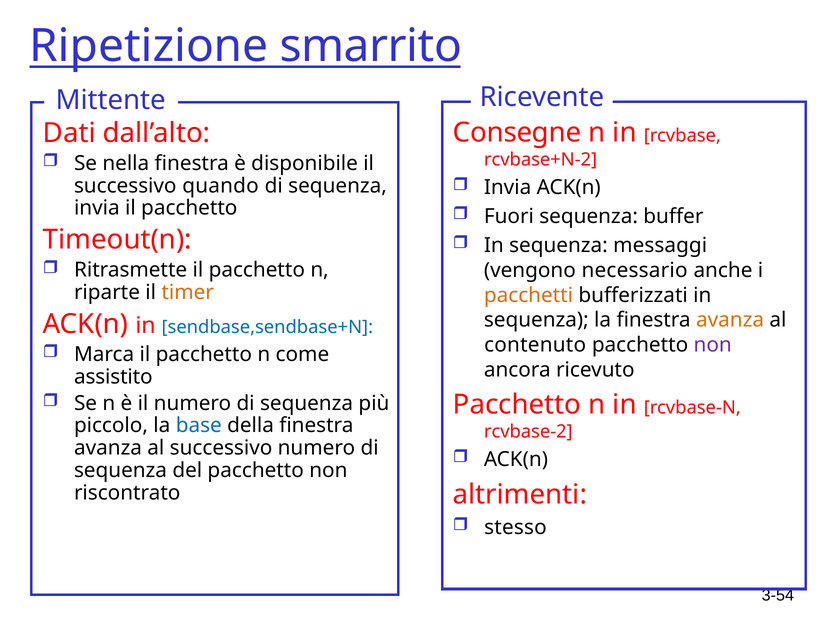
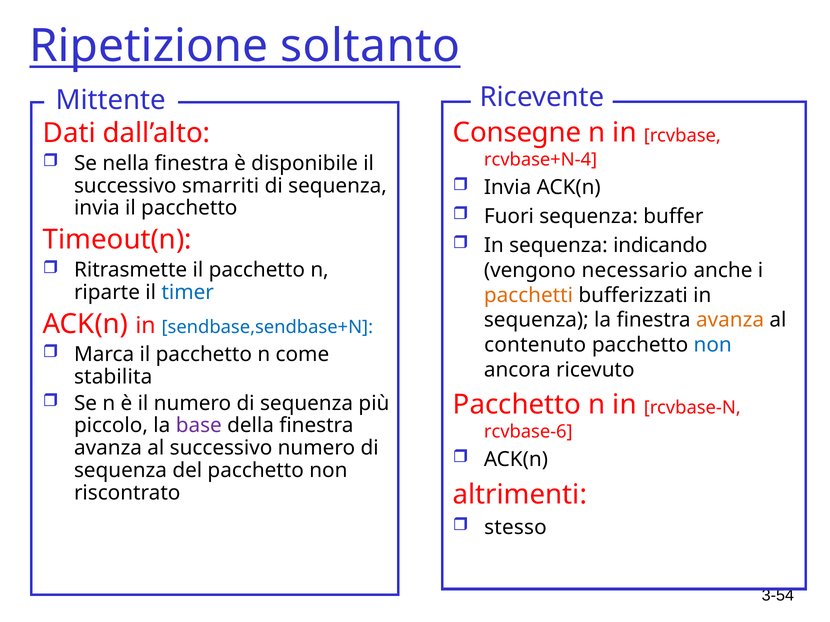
smarrito: smarrito -> soltanto (370, 46)
rcvbase+N-2: rcvbase+N-2 -> rcvbase+N-4 (541, 160)
quando: quando -> smarriti (221, 186)
messaggi: messaggi -> indicando (660, 246)
timer colour: orange -> blue (188, 293)
non colour: purple -> blue (713, 345)
assistito: assistito -> stabilita (113, 377)
base colour: blue -> purple (199, 426)
rcvbase-2: rcvbase-2 -> rcvbase-6 (528, 432)
